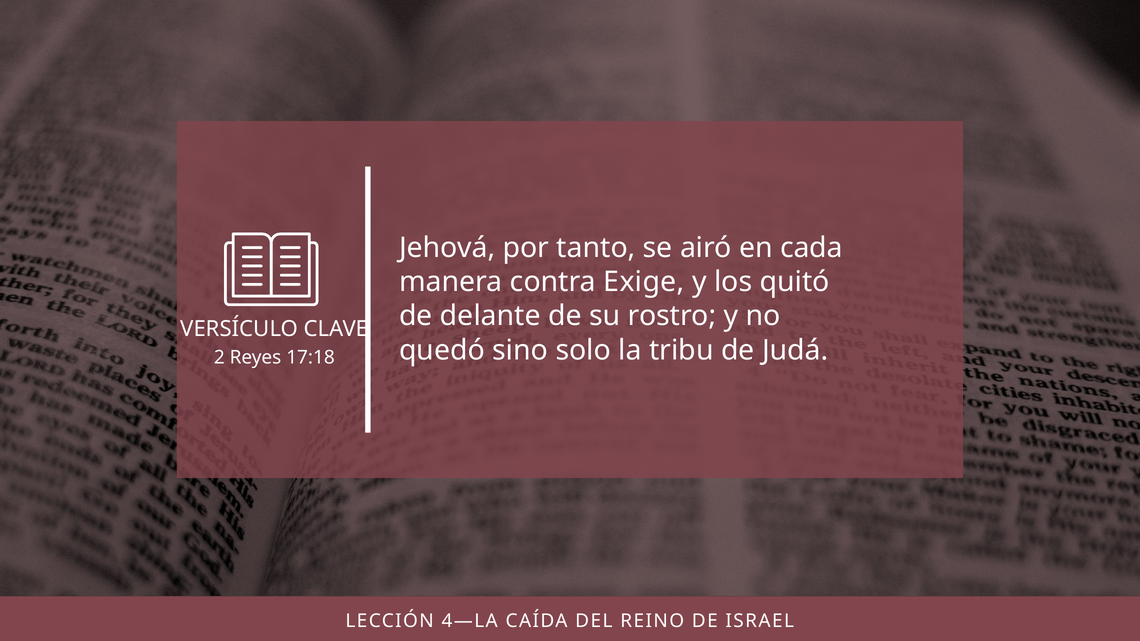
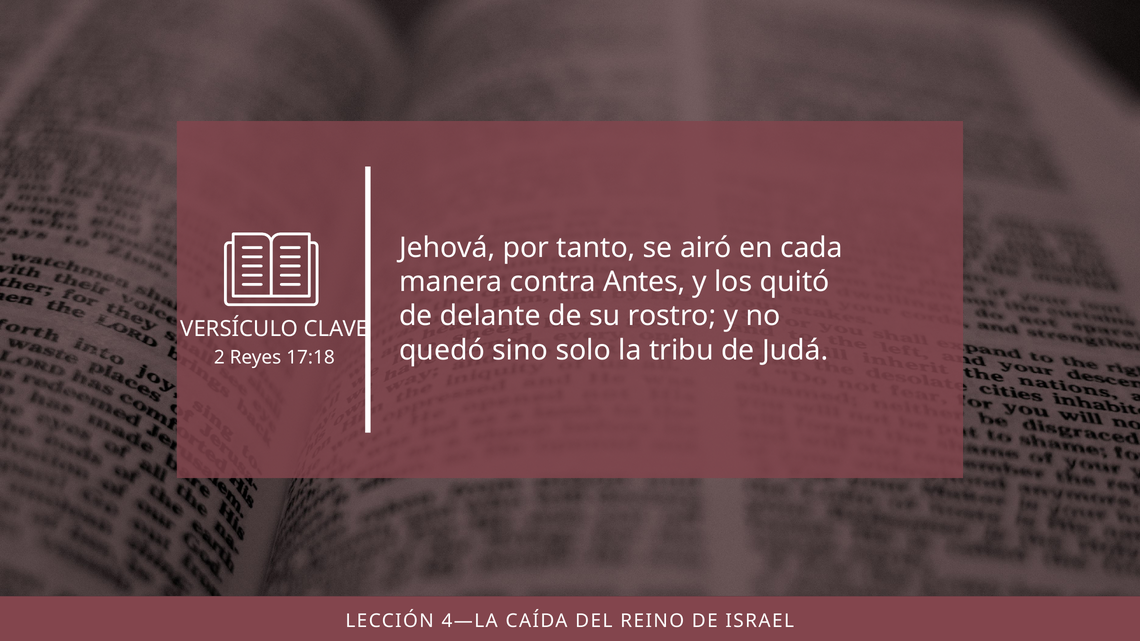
Exige: Exige -> Antes (644, 282)
